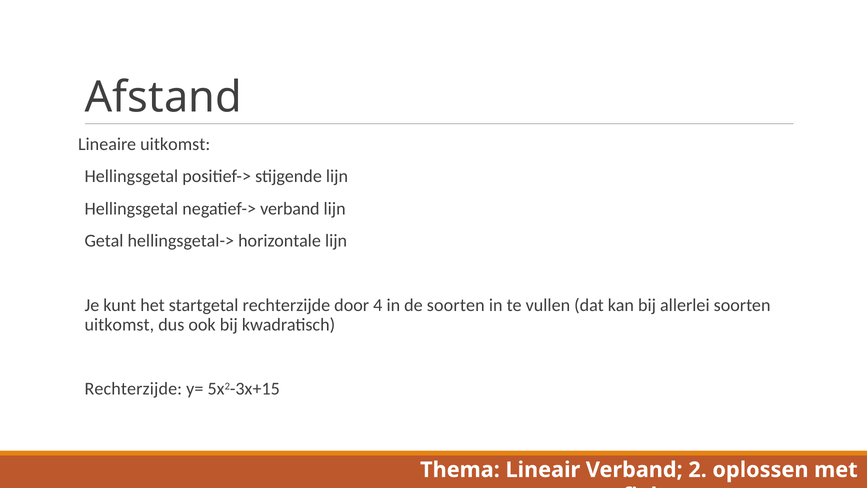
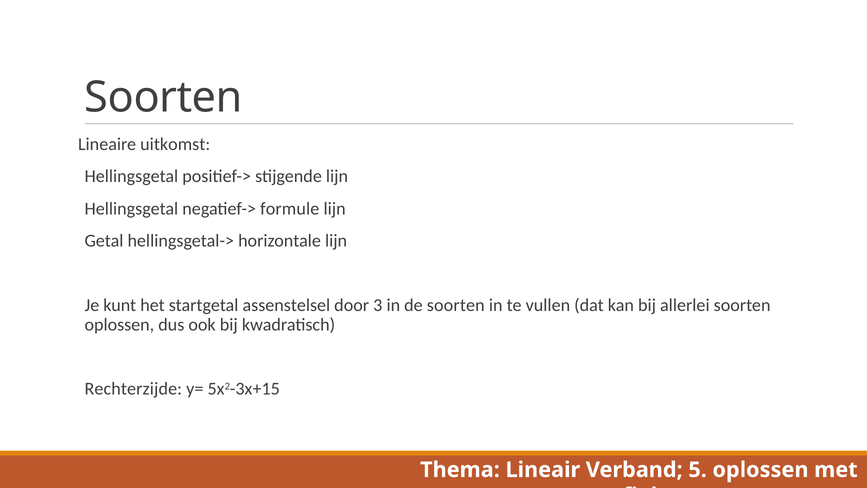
Afstand: Afstand -> Soorten (164, 97)
negatief-> verband: verband -> formule (290, 208)
startgetal rechterzijde: rechterzijde -> assenstelsel (286, 305)
4: 4 -> 3 (378, 305)
uitkomst: uitkomst -> oplossen (119, 324)
2: 2 -> 5 (698, 470)
